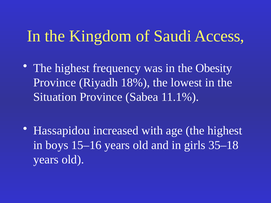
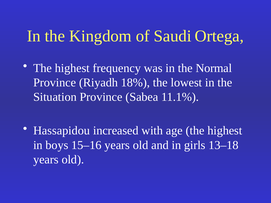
Access: Access -> Ortega (219, 36)
Obesity: Obesity -> Normal (214, 68)
35–18: 35–18 -> 13–18 (224, 145)
